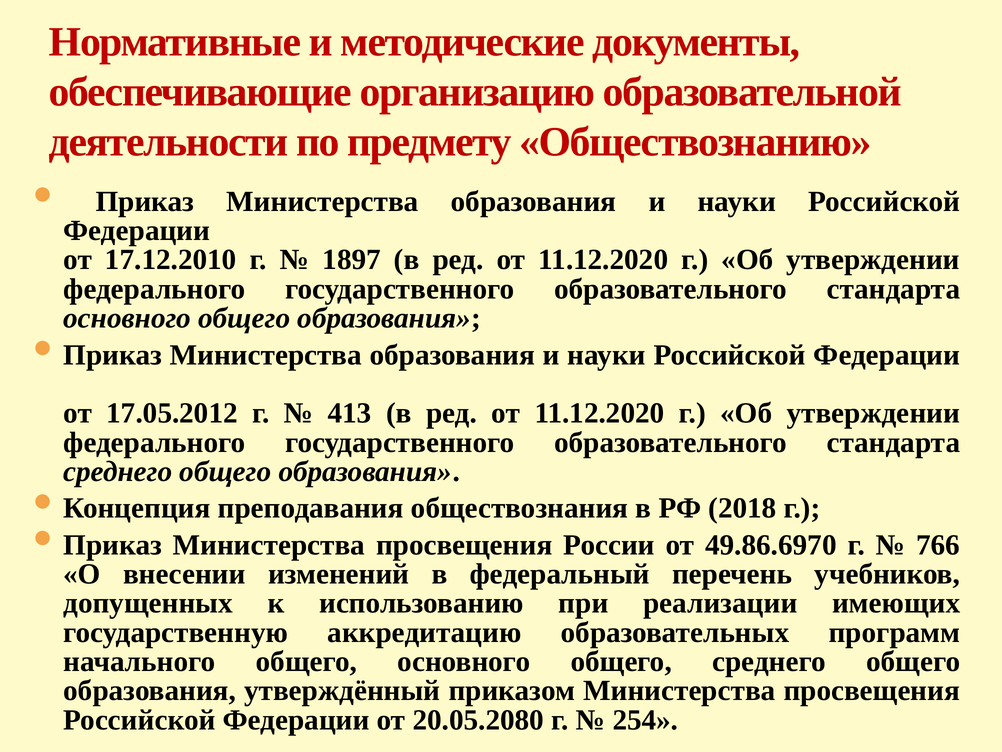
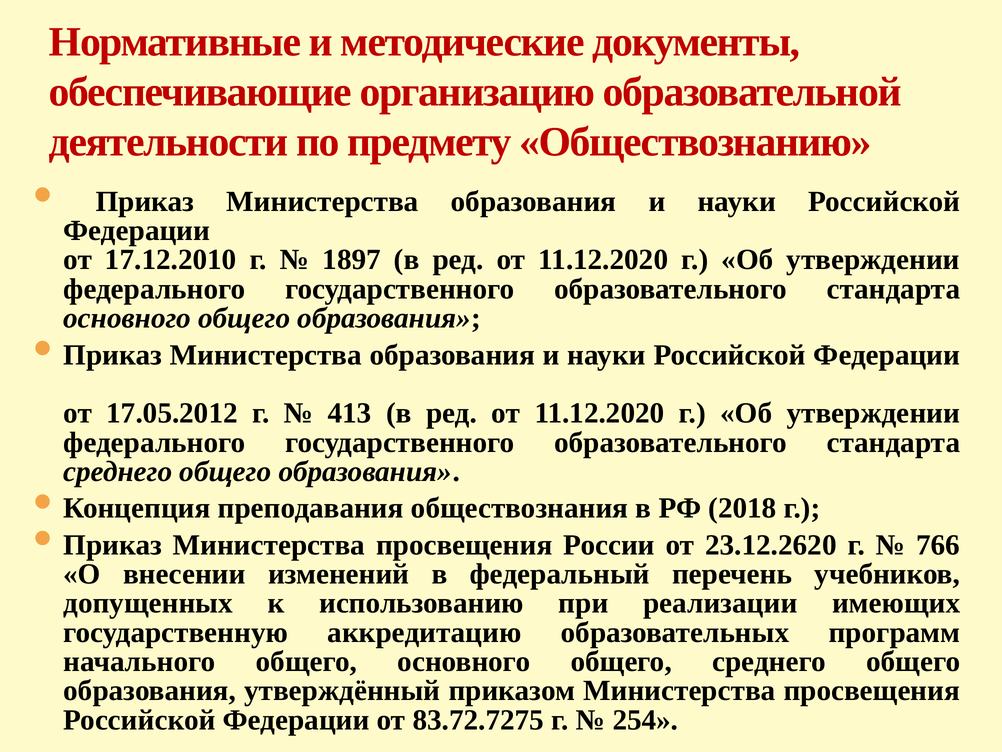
49.86.6970: 49.86.6970 -> 23.12.2620 (771, 545)
20.05.2080: 20.05.2080 -> 83.72.7275 (478, 719)
